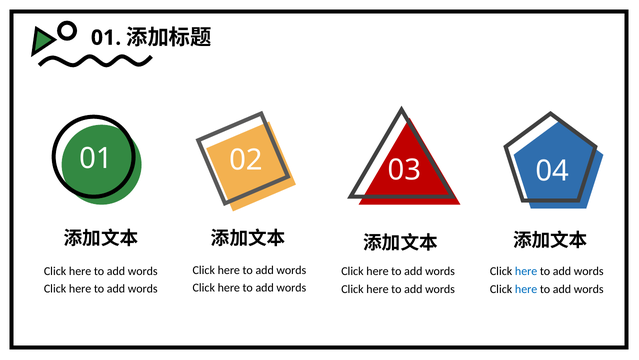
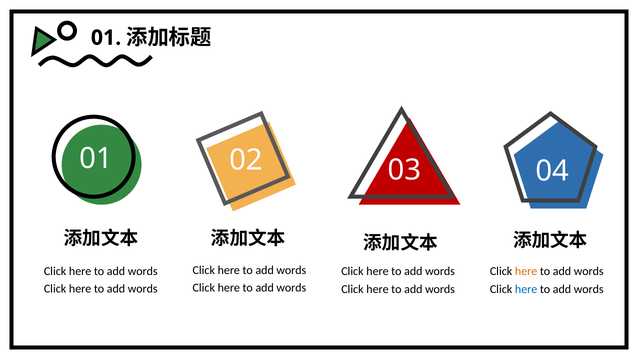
here colour: blue -> orange (526, 271)
